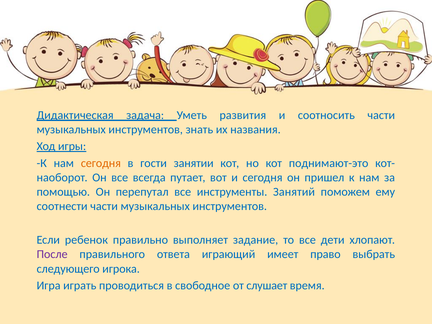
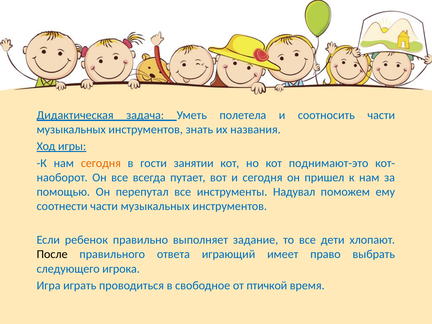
развития: развития -> полетела (243, 115)
Занятий: Занятий -> Надувал (294, 192)
После colour: purple -> black (52, 254)
слушает: слушает -> птичкой (267, 286)
